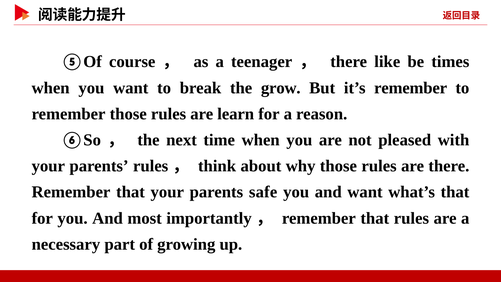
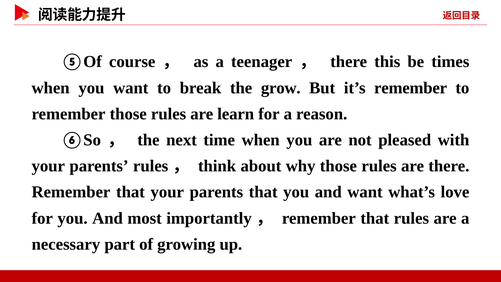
like: like -> this (387, 62)
parents safe: safe -> that (263, 192)
what’s that: that -> love (455, 192)
